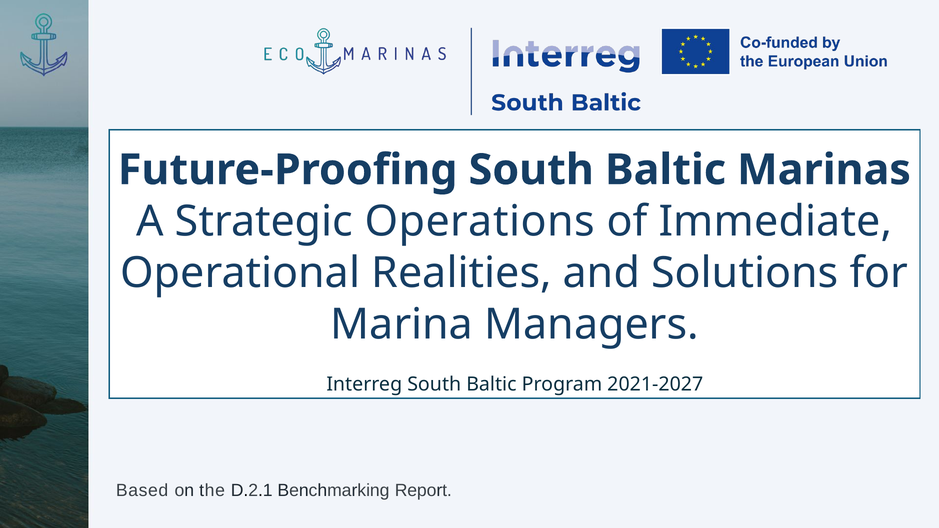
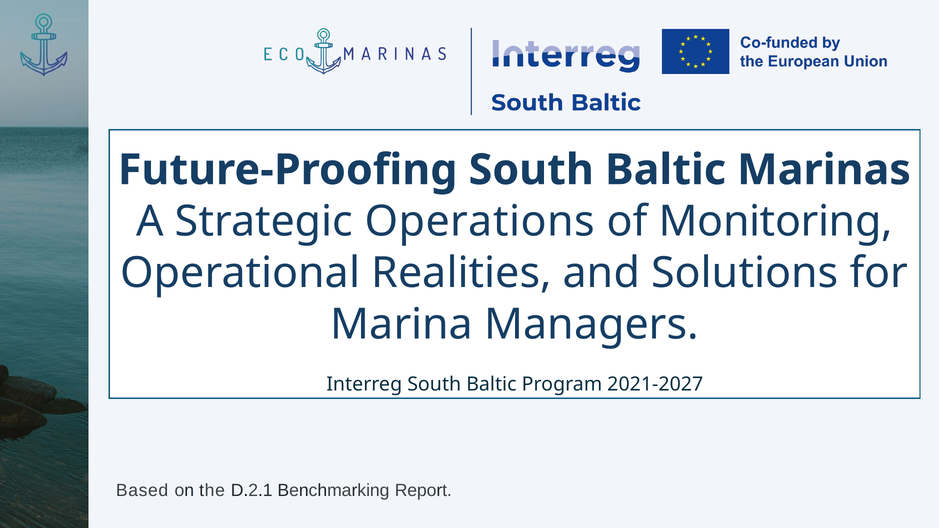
Immediate: Immediate -> Monitoring (776, 222)
